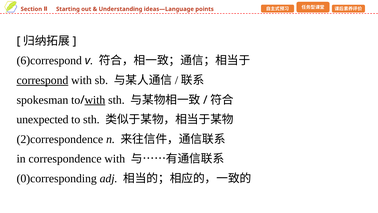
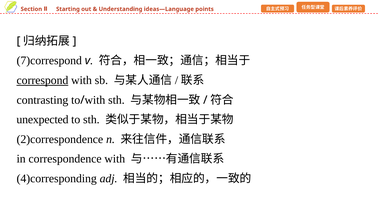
6)correspond: 6)correspond -> 7)correspond (49, 60)
spokesman: spokesman -> contrasting (42, 100)
with underline: present -> none (95, 100)
0)corresponding: 0)corresponding -> 4)corresponding (57, 178)
